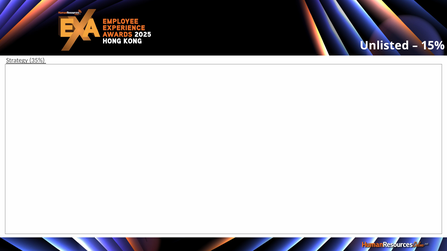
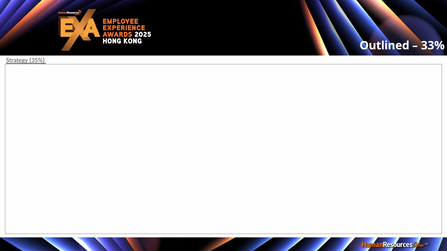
Unlisted: Unlisted -> Outlined (384, 46)
15%: 15% -> 33% (433, 46)
